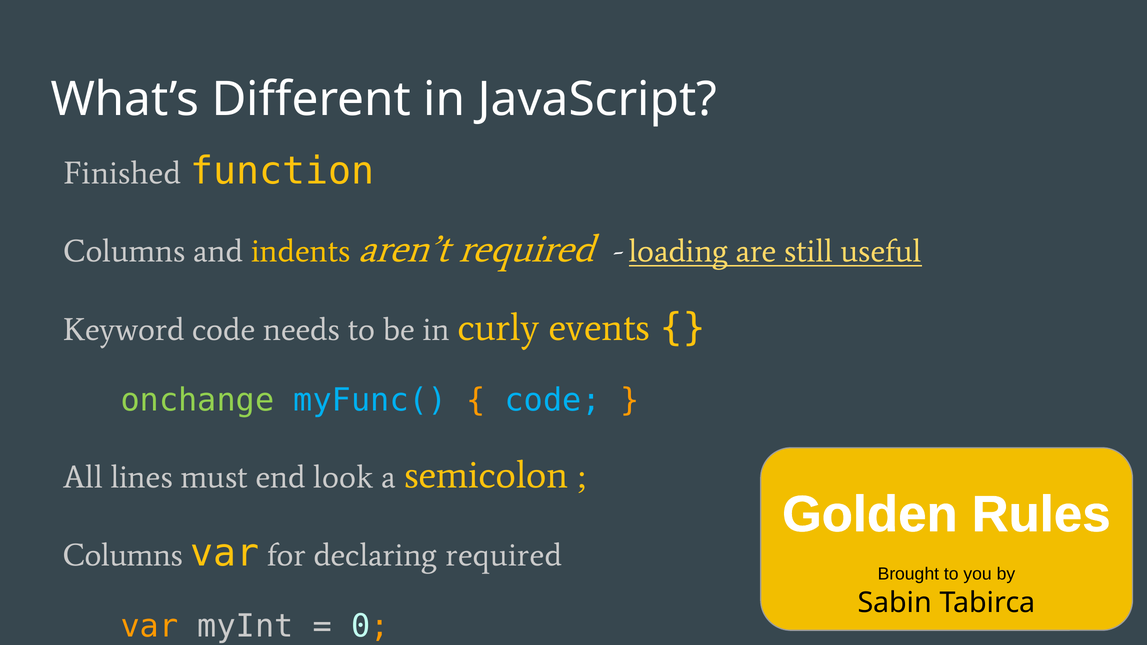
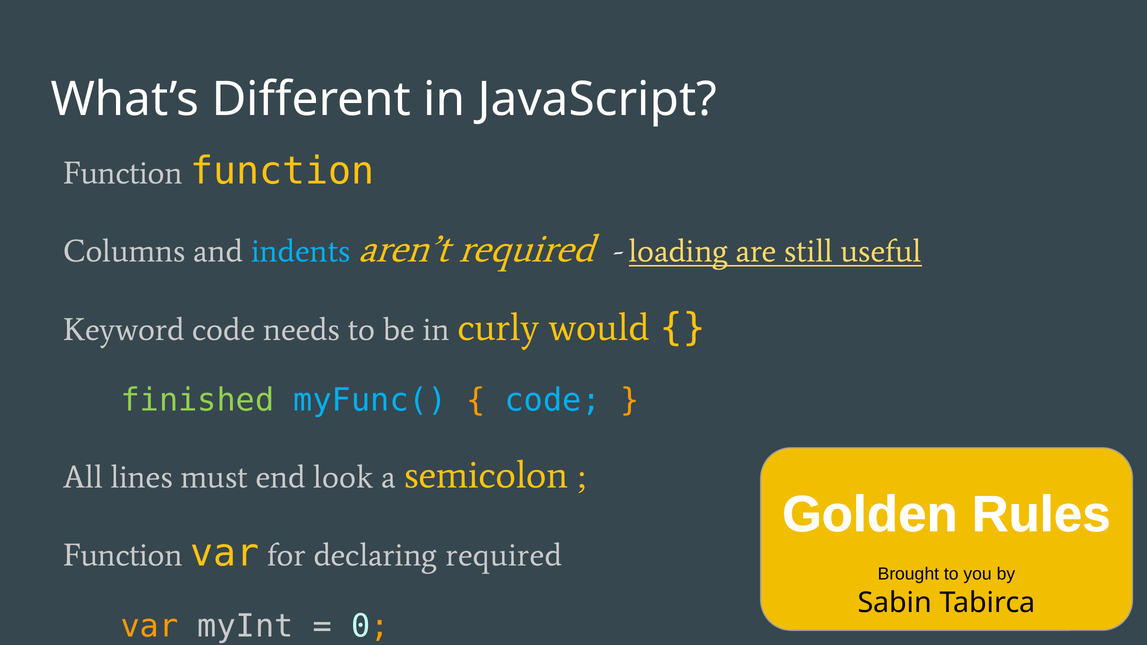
Finished: Finished -> Function (123, 173)
indents colour: yellow -> light blue (301, 251)
events: events -> would (599, 328)
onchange: onchange -> finished (197, 400)
Columns: Columns -> Function (123, 556)
